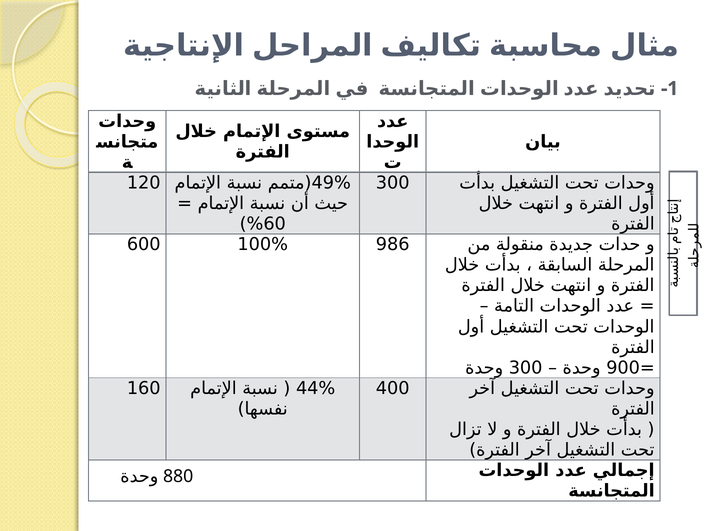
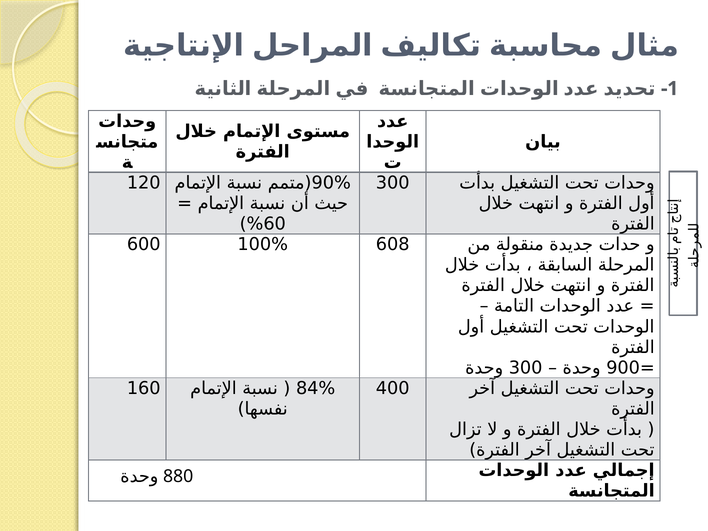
49%: 49% -> 90% (331, 183)
986: 986 -> 608 (393, 244)
44%: 44% -> 84% (316, 388)
